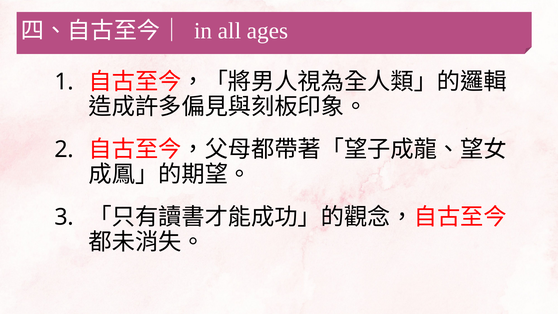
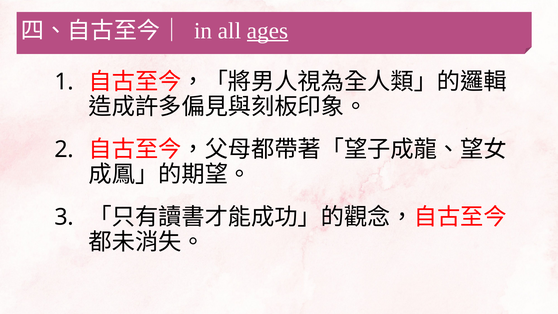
ages underline: none -> present (268, 31)
